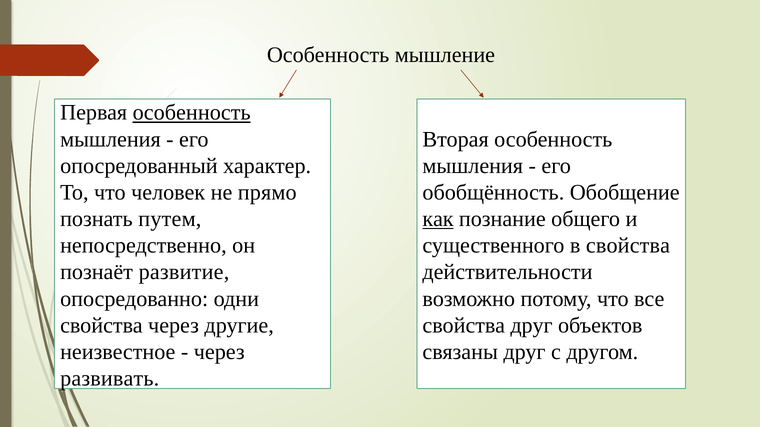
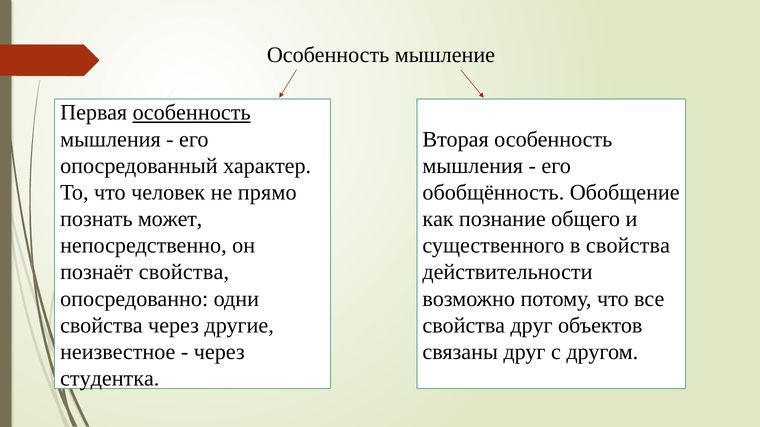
путем: путем -> может (170, 219)
как underline: present -> none (438, 219)
познаёт развитие: развитие -> свойства (184, 272)
развивать: развивать -> студентка (110, 379)
